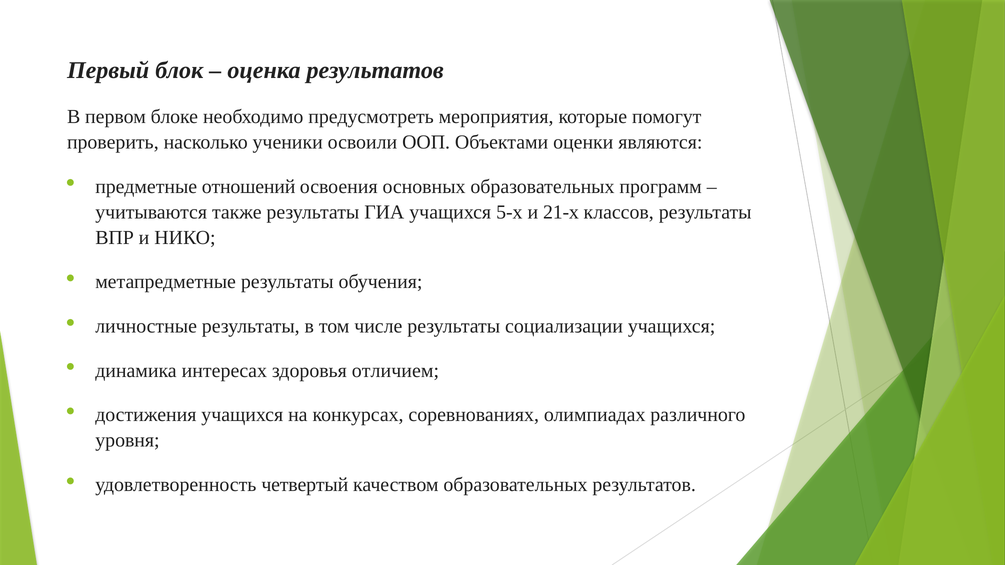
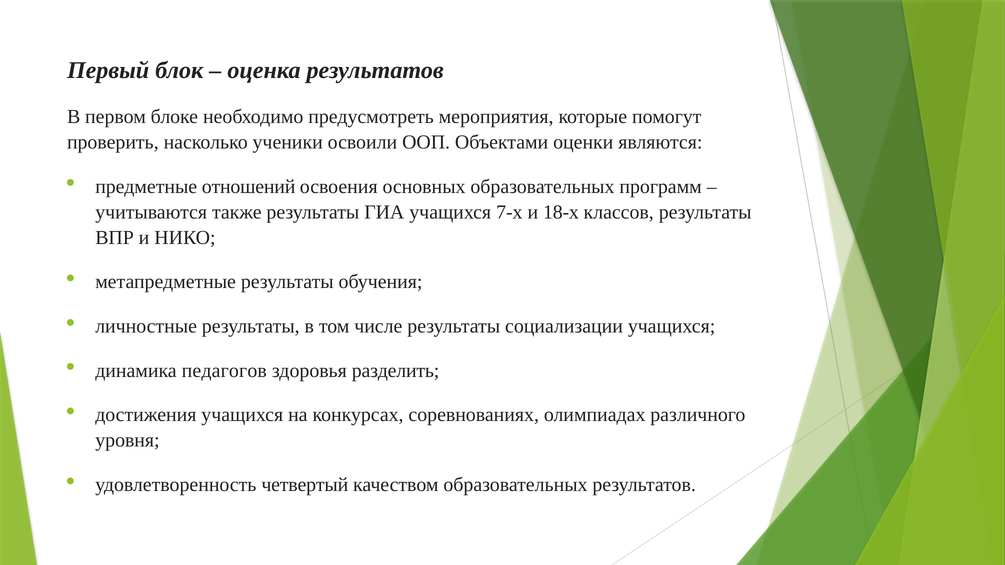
5-х: 5-х -> 7-х (509, 212)
21-х: 21-х -> 18-х (561, 212)
интересах: интересах -> педагогов (224, 371)
отличием: отличием -> разделить (396, 371)
